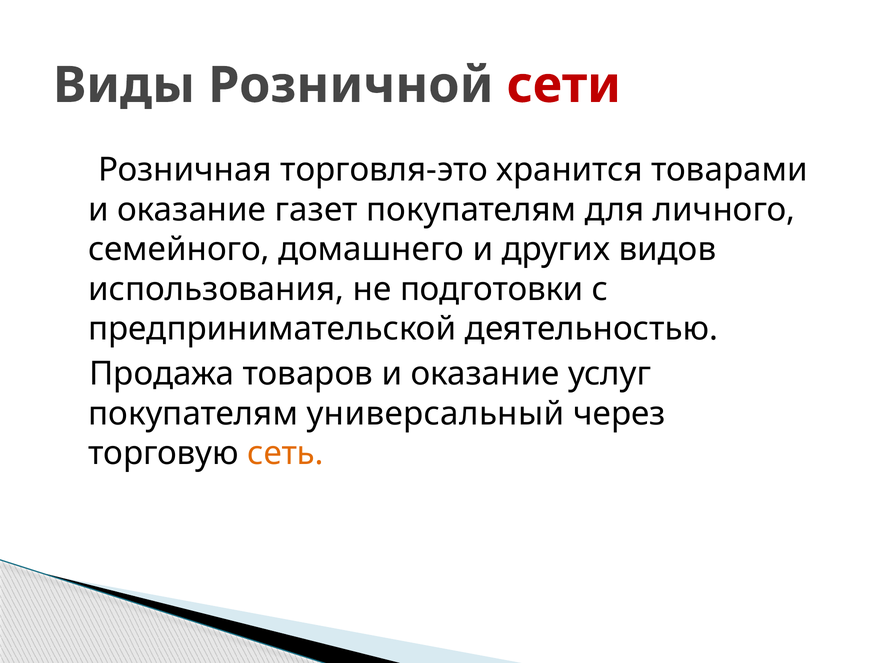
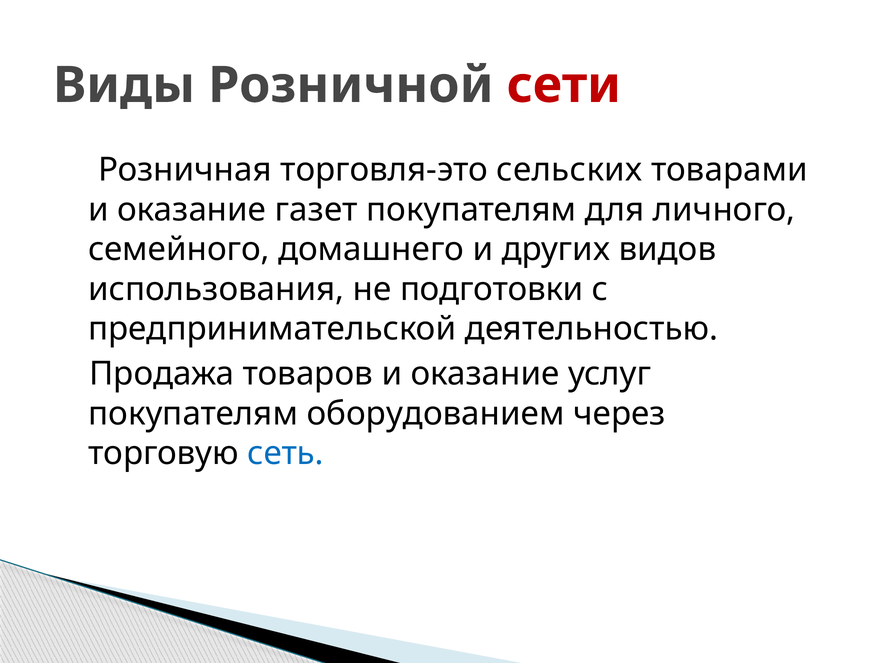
хранится: хранится -> сельских (569, 170)
универсальный: универсальный -> оборудованием (436, 414)
сеть colour: orange -> blue (286, 453)
